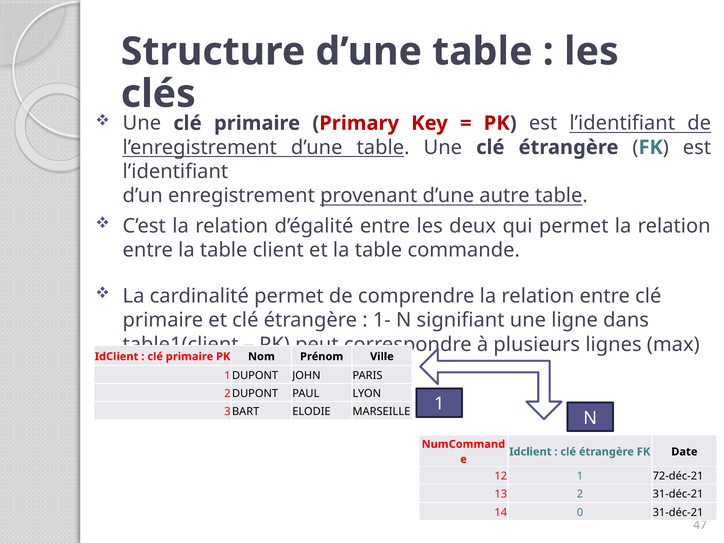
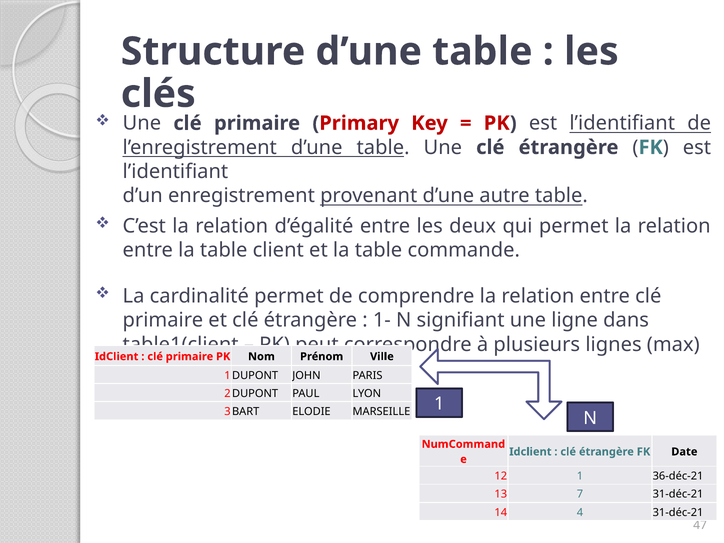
72-déc-21: 72-déc-21 -> 36-déc-21 (678, 476)
2: 2 -> 7 (580, 494)
0: 0 -> 4 (580, 512)
